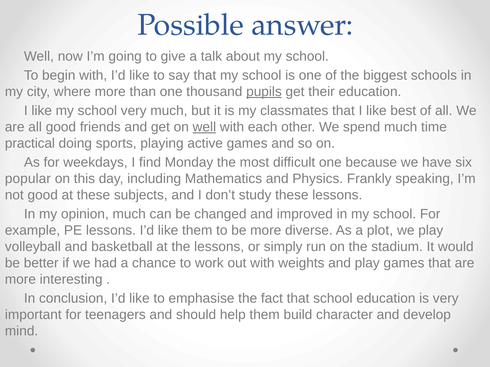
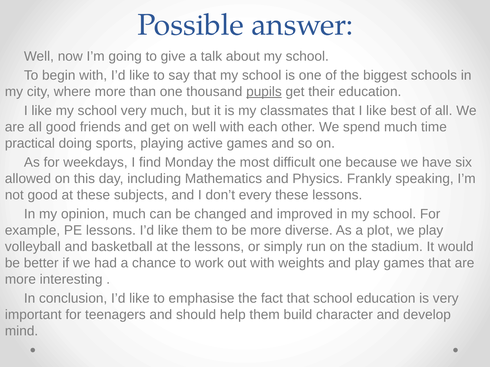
well underline: present -> none (204, 127)
popular: popular -> allowed (28, 179)
study: study -> every (255, 195)
